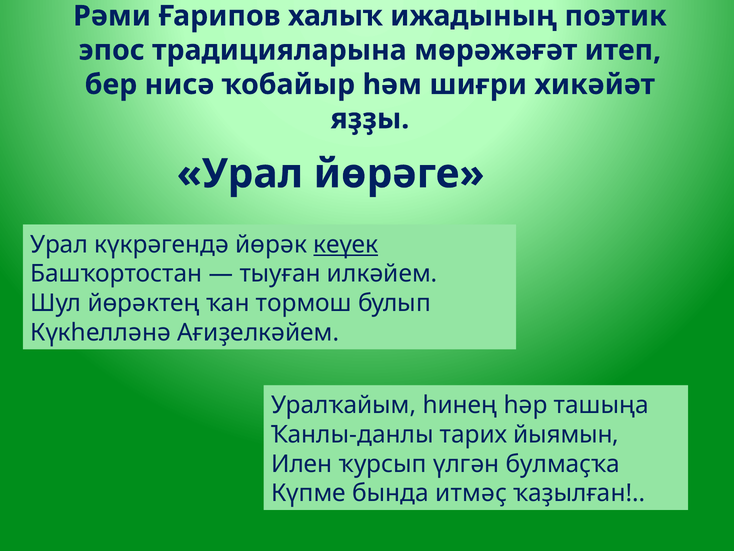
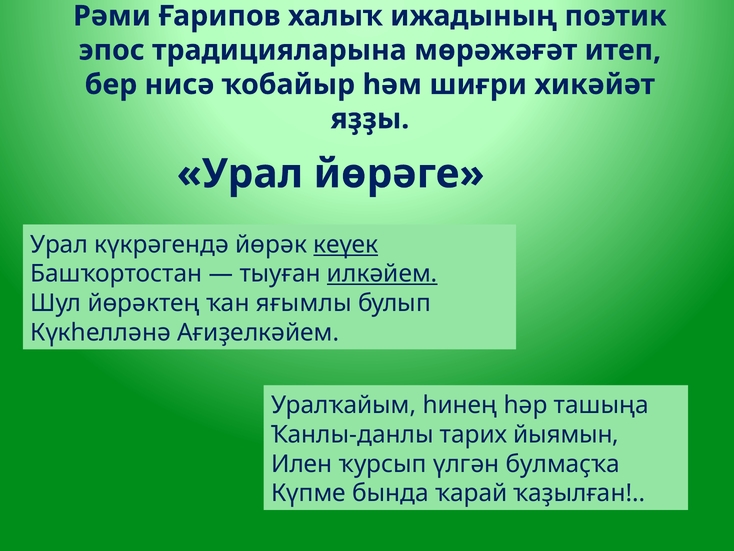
илкәйем underline: none -> present (382, 274)
тормош: тормош -> яғымлы (304, 303)
итмәҫ: итмәҫ -> ҡарай (471, 493)
